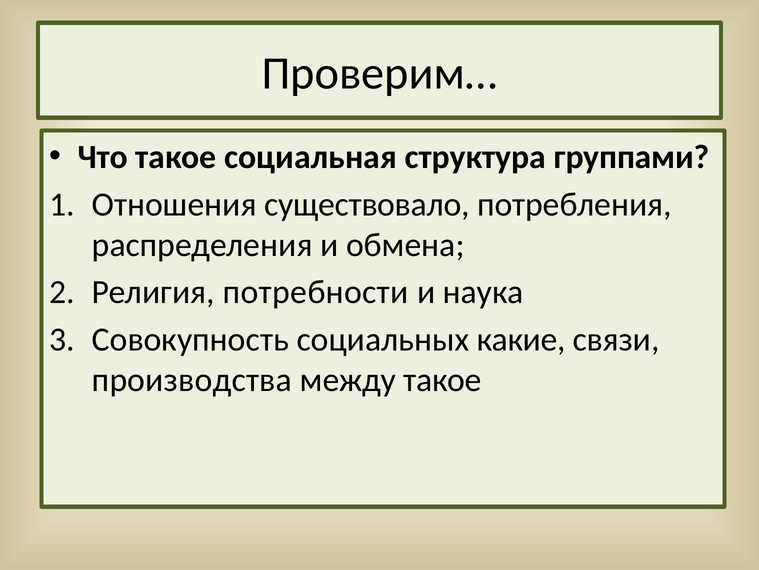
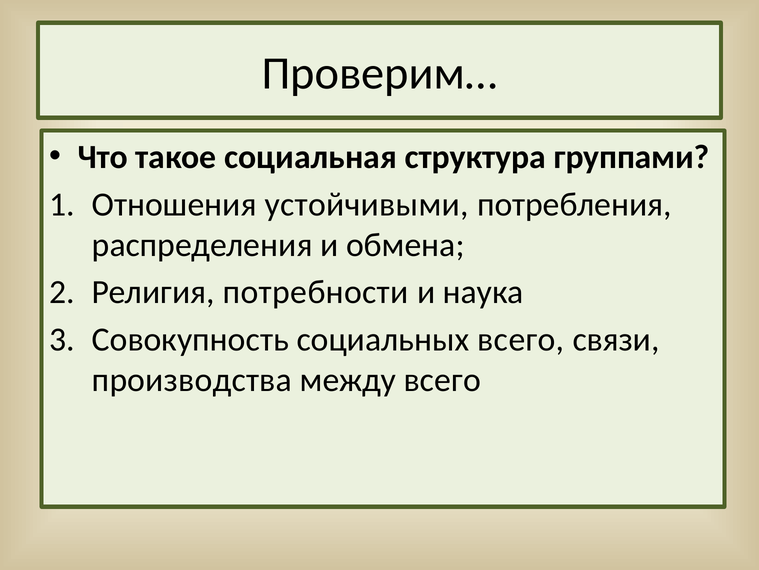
существовало: существовало -> устойчивыми (367, 204)
социальных какие: какие -> всего (521, 339)
между такое: такое -> всего (442, 380)
